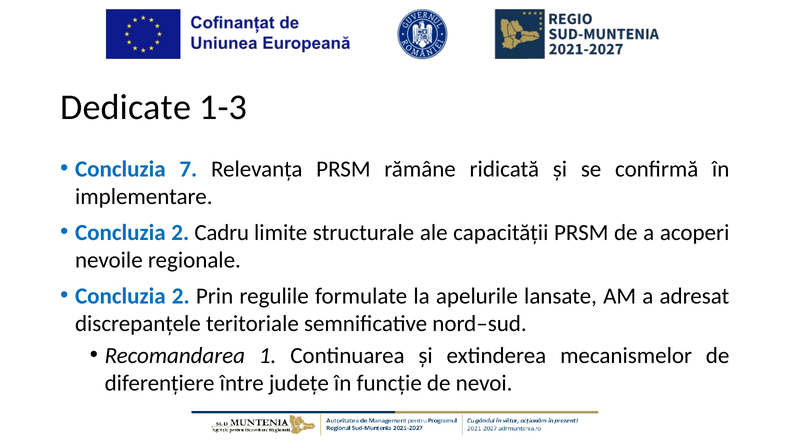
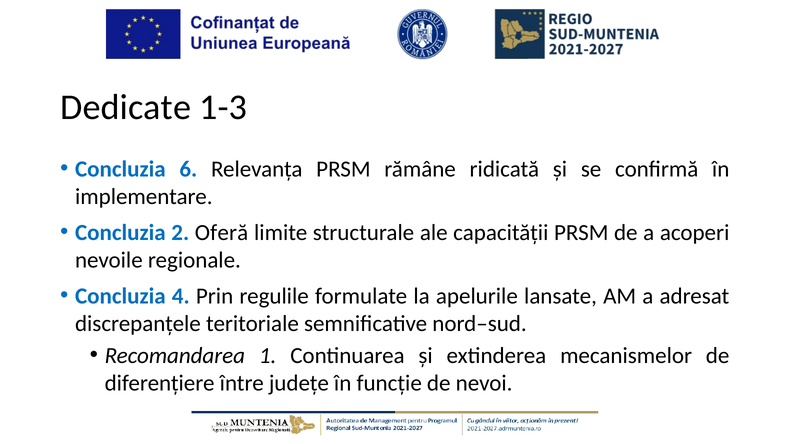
7: 7 -> 6 (188, 169)
Cadru: Cadru -> Oferă (222, 233)
2: 2 -> 4 (181, 296)
